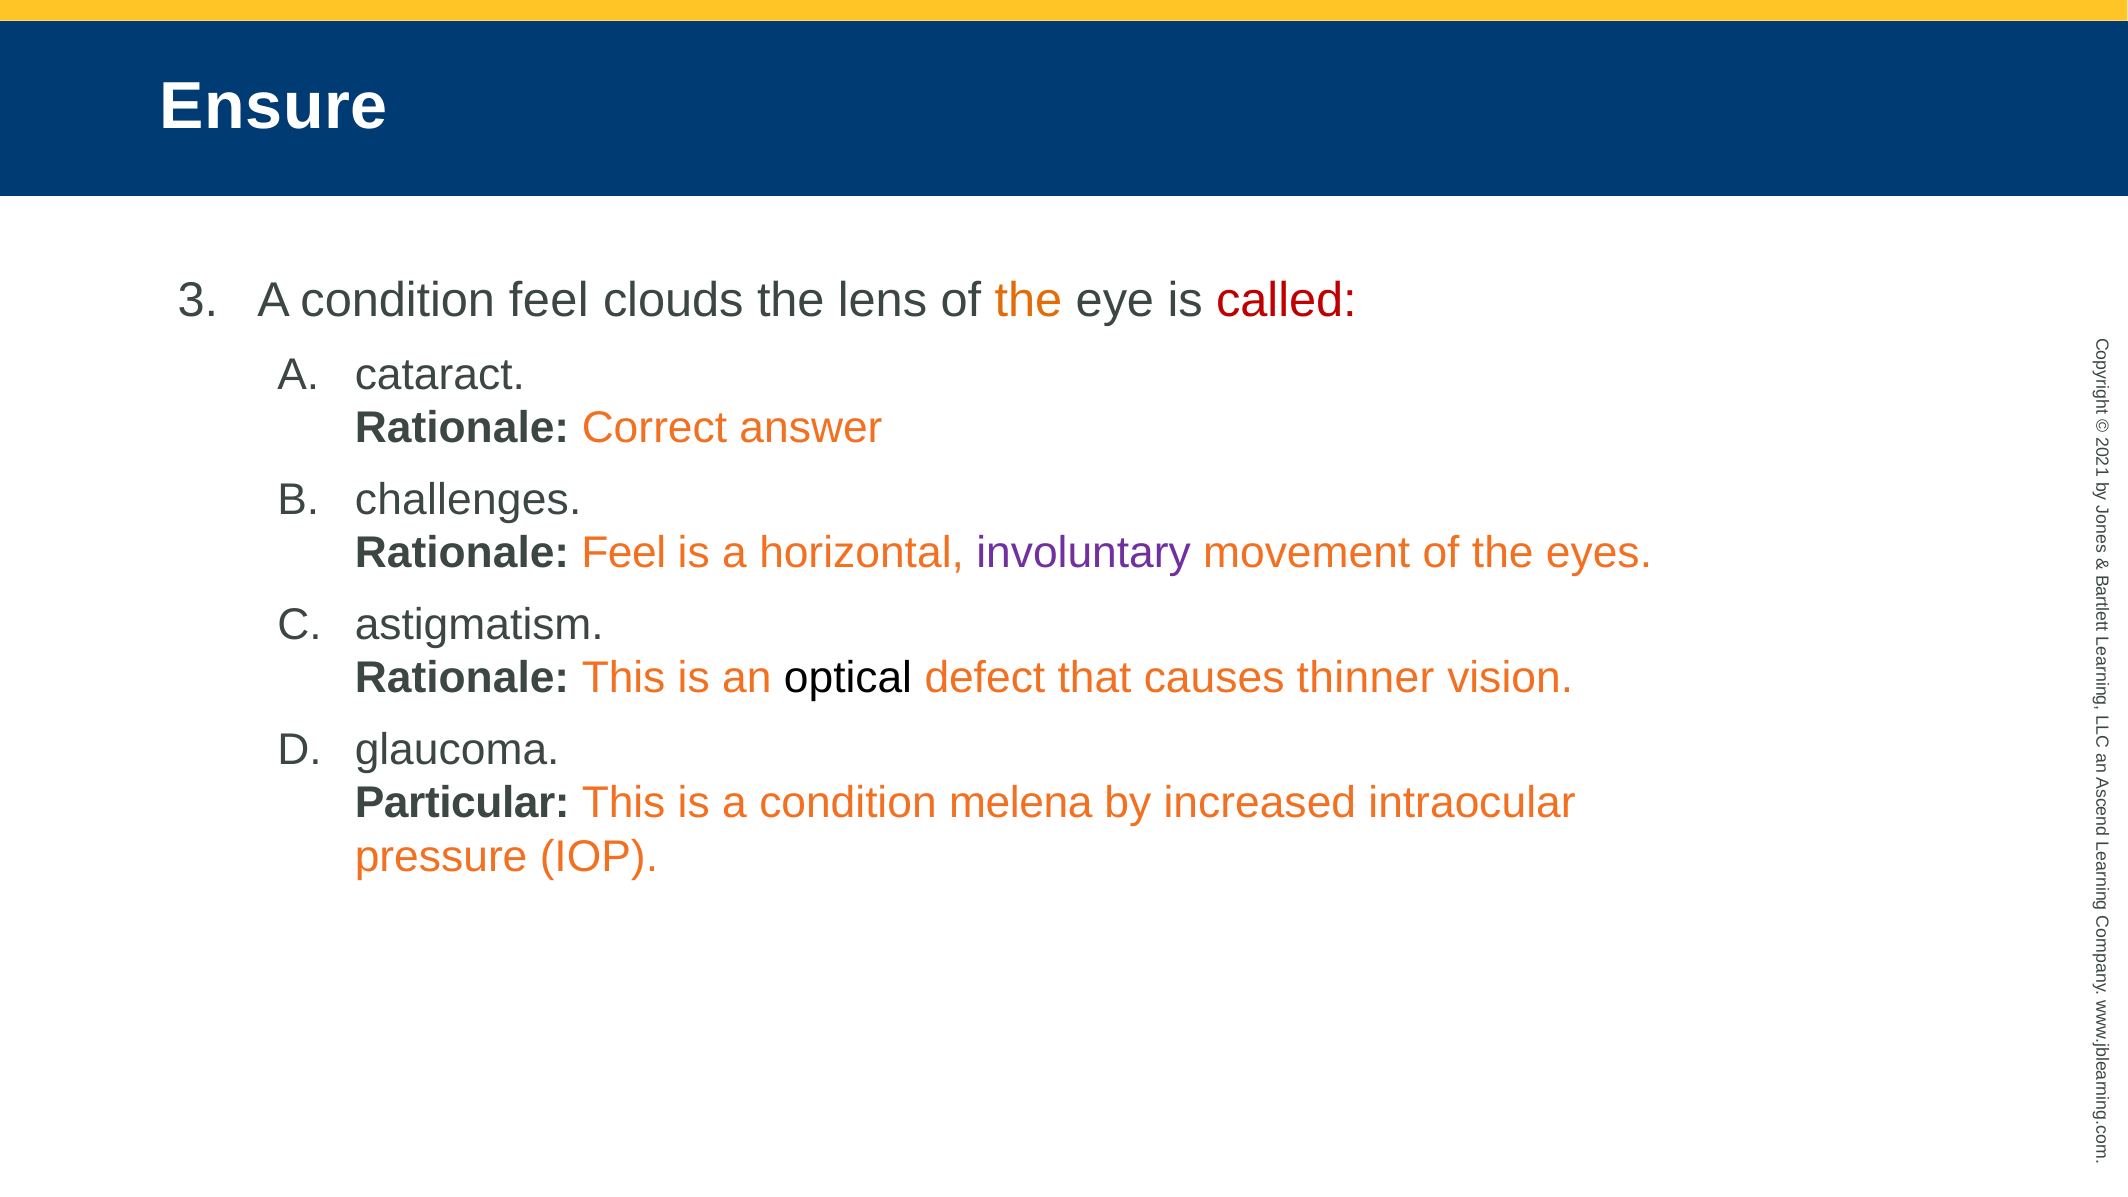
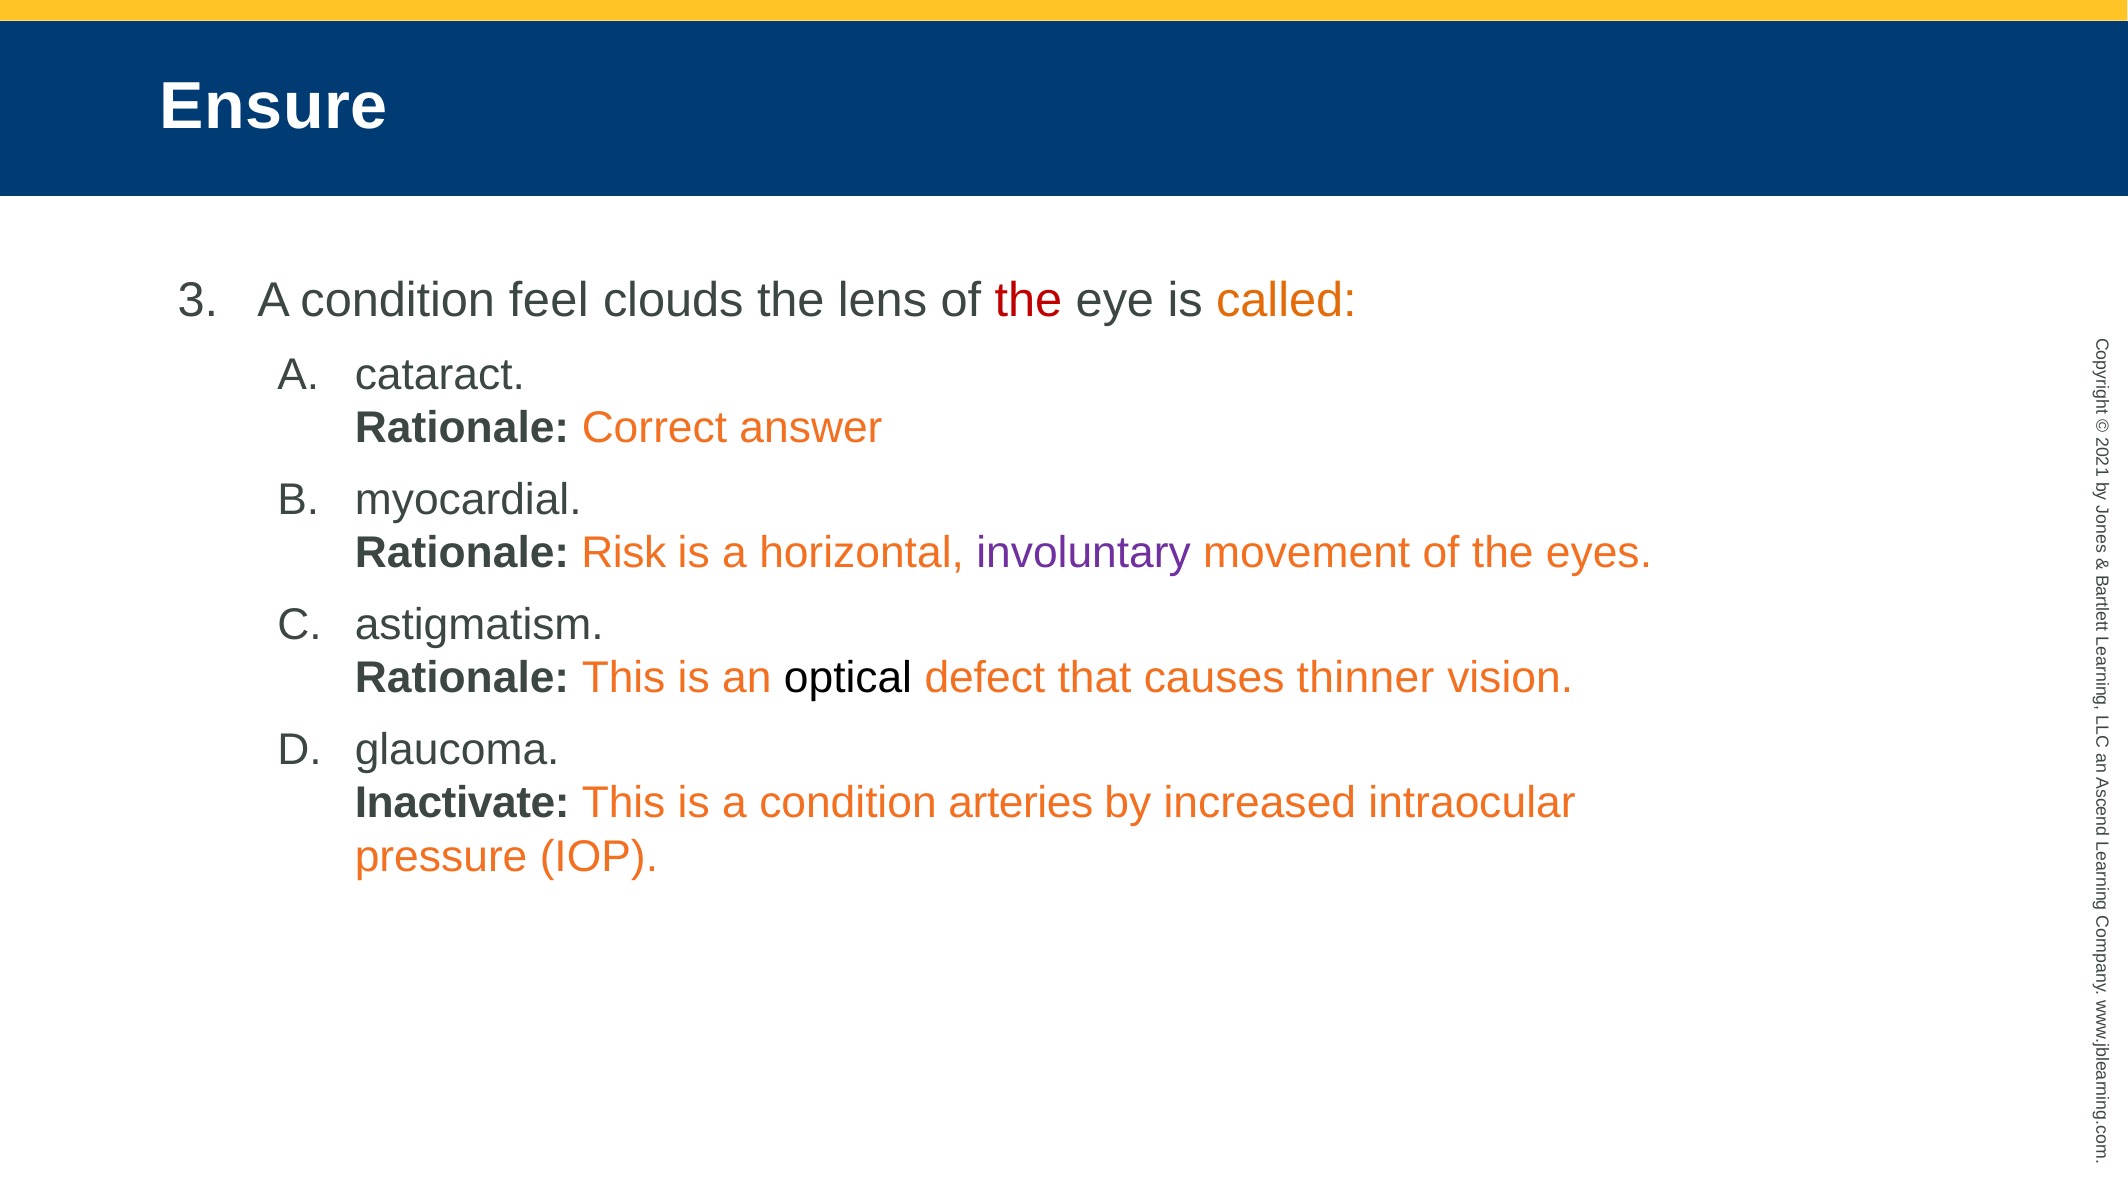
the colour: orange -> red (1028, 301)
called colour: red -> orange (1286, 301)
challenges: challenges -> myocardial (468, 500)
Rationale Feel: Feel -> Risk (624, 553)
Particular: Particular -> Inactivate (462, 803)
melena: melena -> arteries (1021, 803)
